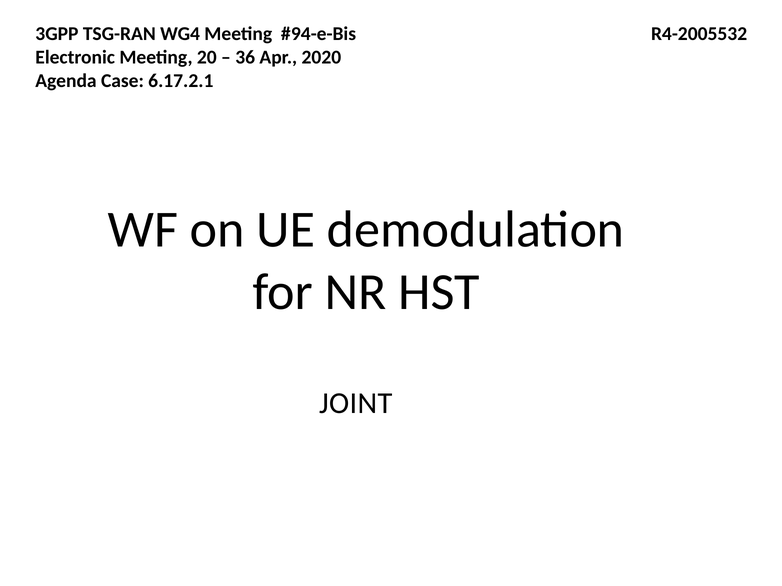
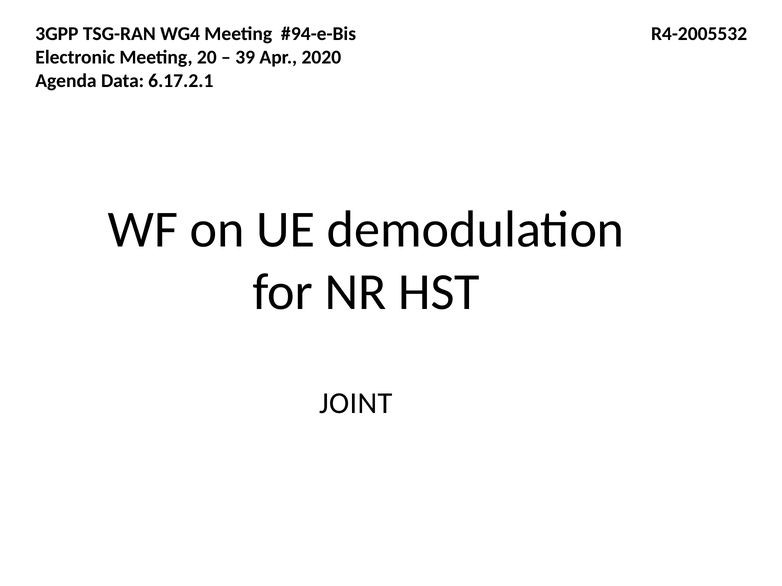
36: 36 -> 39 (245, 57)
Case: Case -> Data (123, 81)
